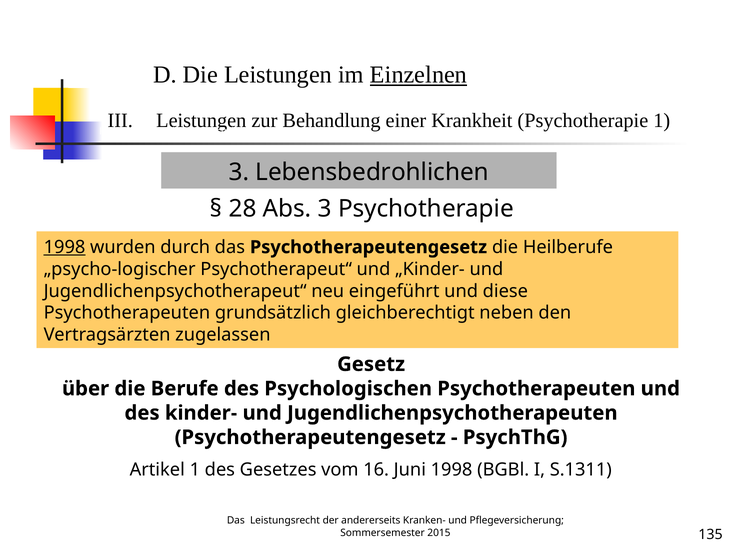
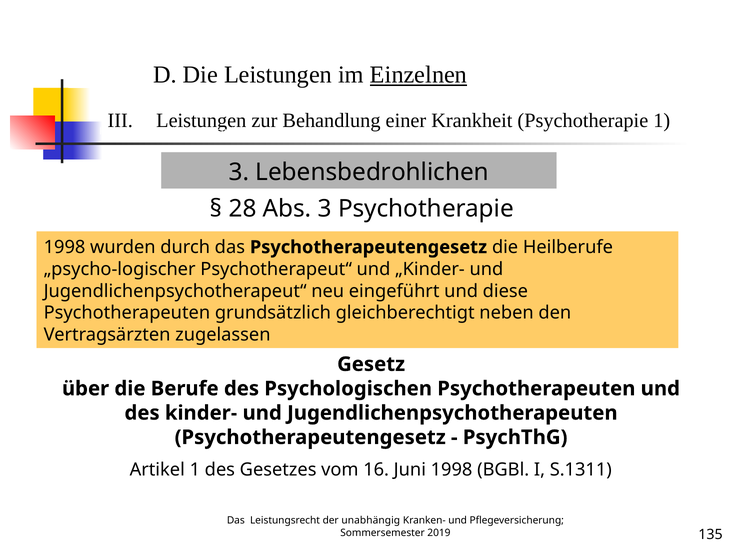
1998 underline: present -> none (65, 247)
andererseits: andererseits -> unabhängig (371, 520)
2015: 2015 -> 2019 (439, 532)
